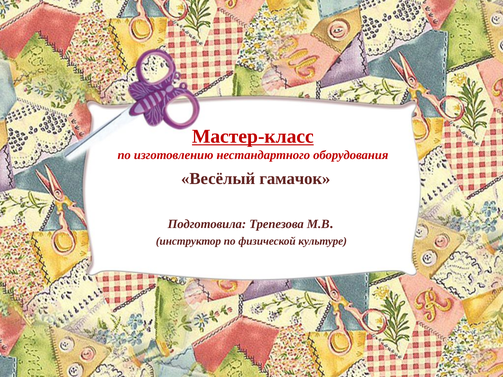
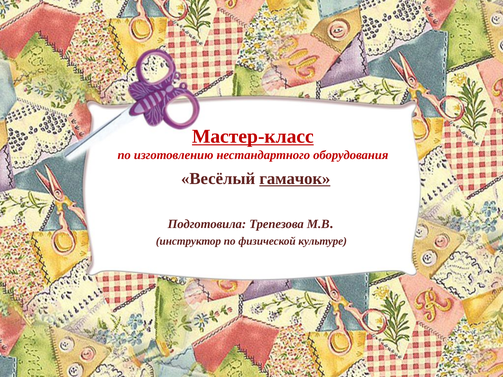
гамачок underline: none -> present (295, 179)
